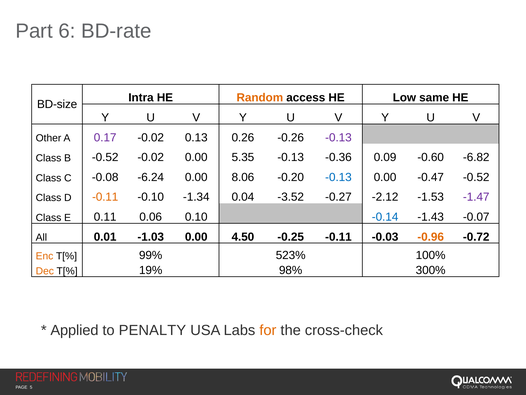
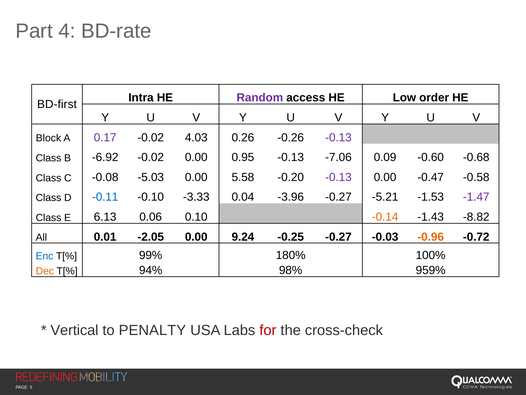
6: 6 -> 4 (67, 31)
Random colour: orange -> purple (260, 98)
same: same -> order (434, 98)
BD-size: BD-size -> BD-first (57, 104)
Other: Other -> Block (48, 138)
0.13: 0.13 -> 4.03 (196, 137)
B -0.52: -0.52 -> -6.92 (105, 157)
5.35: 5.35 -> 0.95 (243, 157)
-0.36: -0.36 -> -7.06 (338, 157)
-6.82: -6.82 -> -0.68 (476, 157)
-6.24: -6.24 -> -5.03 (151, 177)
8.06: 8.06 -> 5.58 (243, 177)
-0.13 colour: blue -> purple (338, 177)
-0.47 -0.52: -0.52 -> -0.58 (476, 177)
-0.11 colour: orange -> blue (105, 197)
-1.34: -1.34 -> -3.33 (196, 197)
-3.52: -3.52 -> -3.96 (291, 197)
-2.12: -2.12 -> -5.21 (385, 197)
0.11: 0.11 -> 6.13 (105, 217)
-0.14 colour: blue -> orange (385, 217)
-0.07: -0.07 -> -8.82 (476, 217)
-1.03: -1.03 -> -2.05 (151, 237)
4.50: 4.50 -> 9.24 (243, 237)
-0.25 -0.11: -0.11 -> -0.27 (338, 237)
Enc colour: orange -> blue (45, 256)
523%: 523% -> 180% (291, 255)
19%: 19% -> 94% (151, 270)
300%: 300% -> 959% (431, 270)
Applied: Applied -> Vertical (74, 330)
for colour: orange -> red (268, 330)
